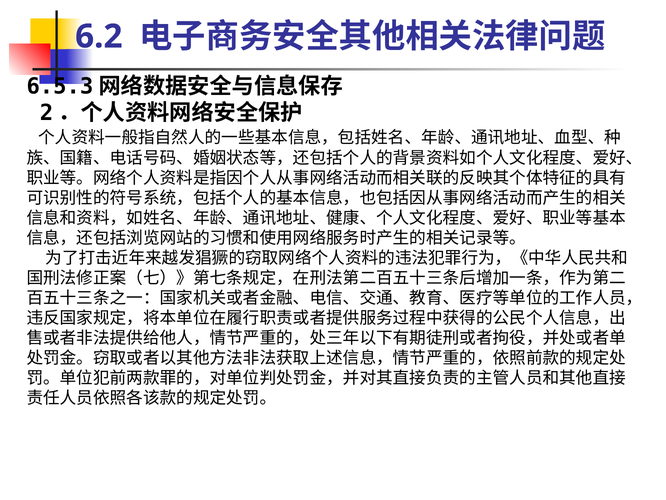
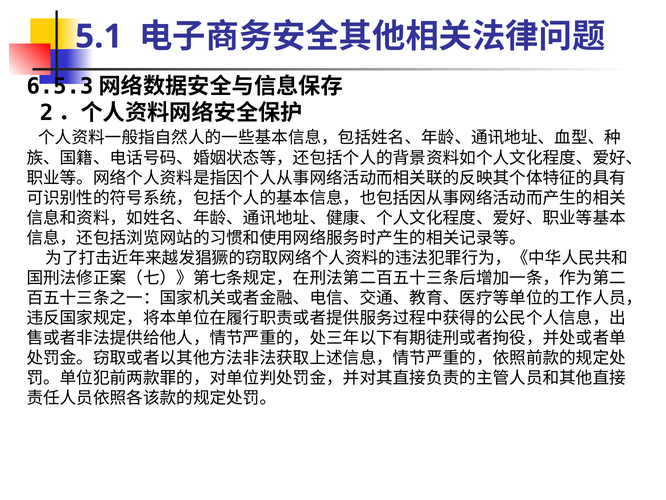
6.2: 6.2 -> 5.1 (99, 36)
